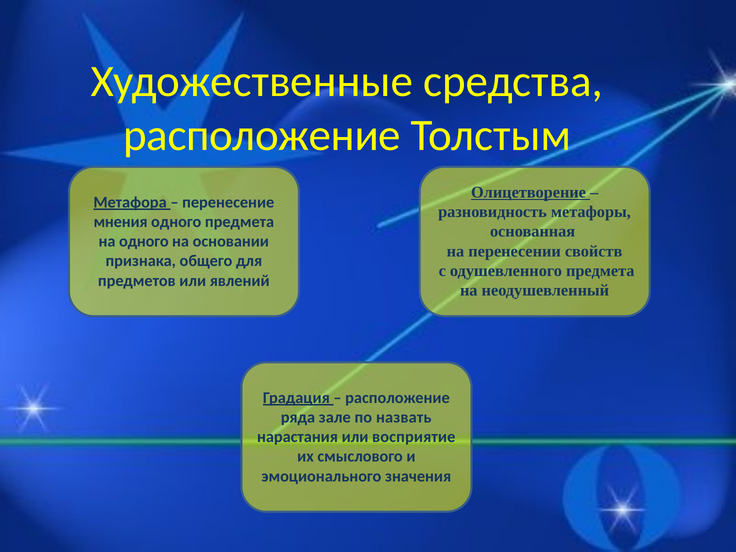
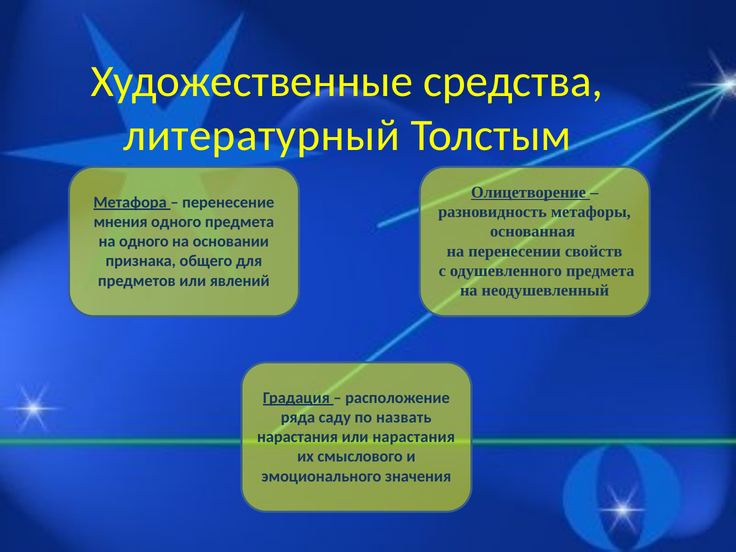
расположение: расположение -> литературный (262, 135)
зале: зале -> саду (335, 417)
или восприятие: восприятие -> нарастания (414, 437)
